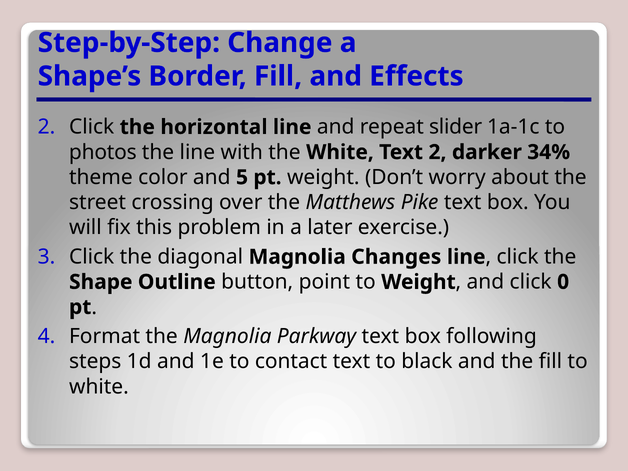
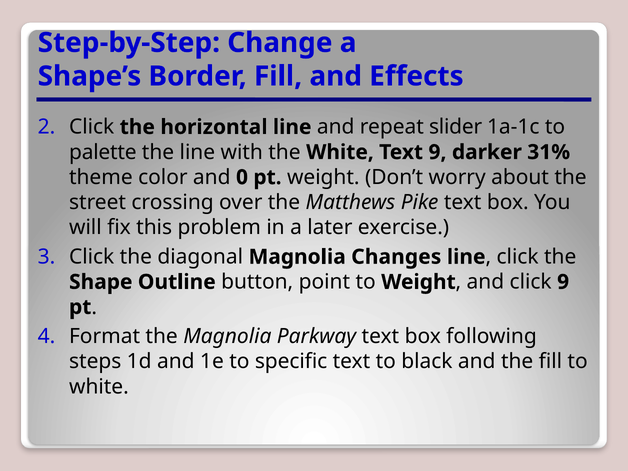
photos: photos -> palette (103, 152)
Text 2: 2 -> 9 (437, 152)
34%: 34% -> 31% (549, 152)
5: 5 -> 0 (242, 177)
click 0: 0 -> 9 (563, 282)
contact: contact -> specific (291, 362)
